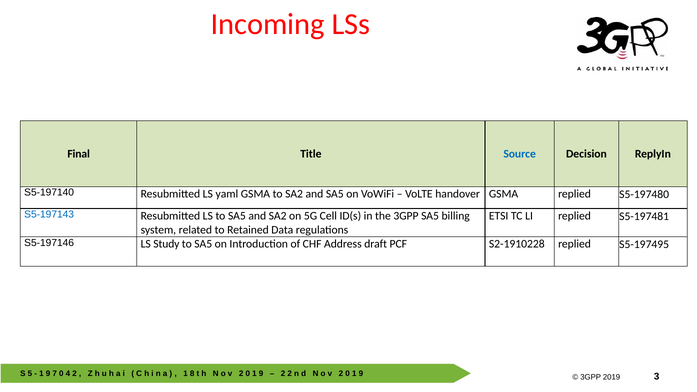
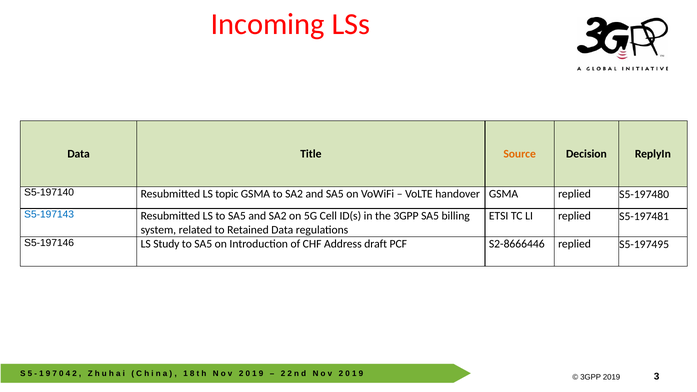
Final: Final -> Data (79, 154)
Source colour: blue -> orange (520, 154)
yaml: yaml -> topic (227, 194)
S2-1910228: S2-1910228 -> S2-8666446 (517, 244)
